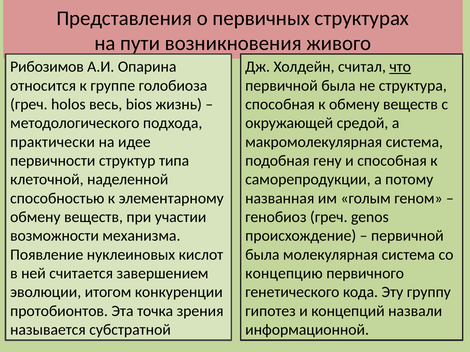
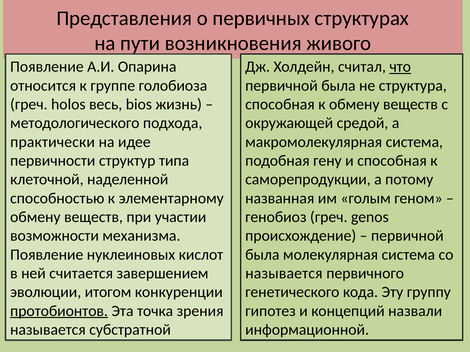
Рибозимов: Рибозимов -> Появление (47, 67)
концепцию: концепцию -> называется (284, 274)
протобионтов underline: none -> present (59, 311)
